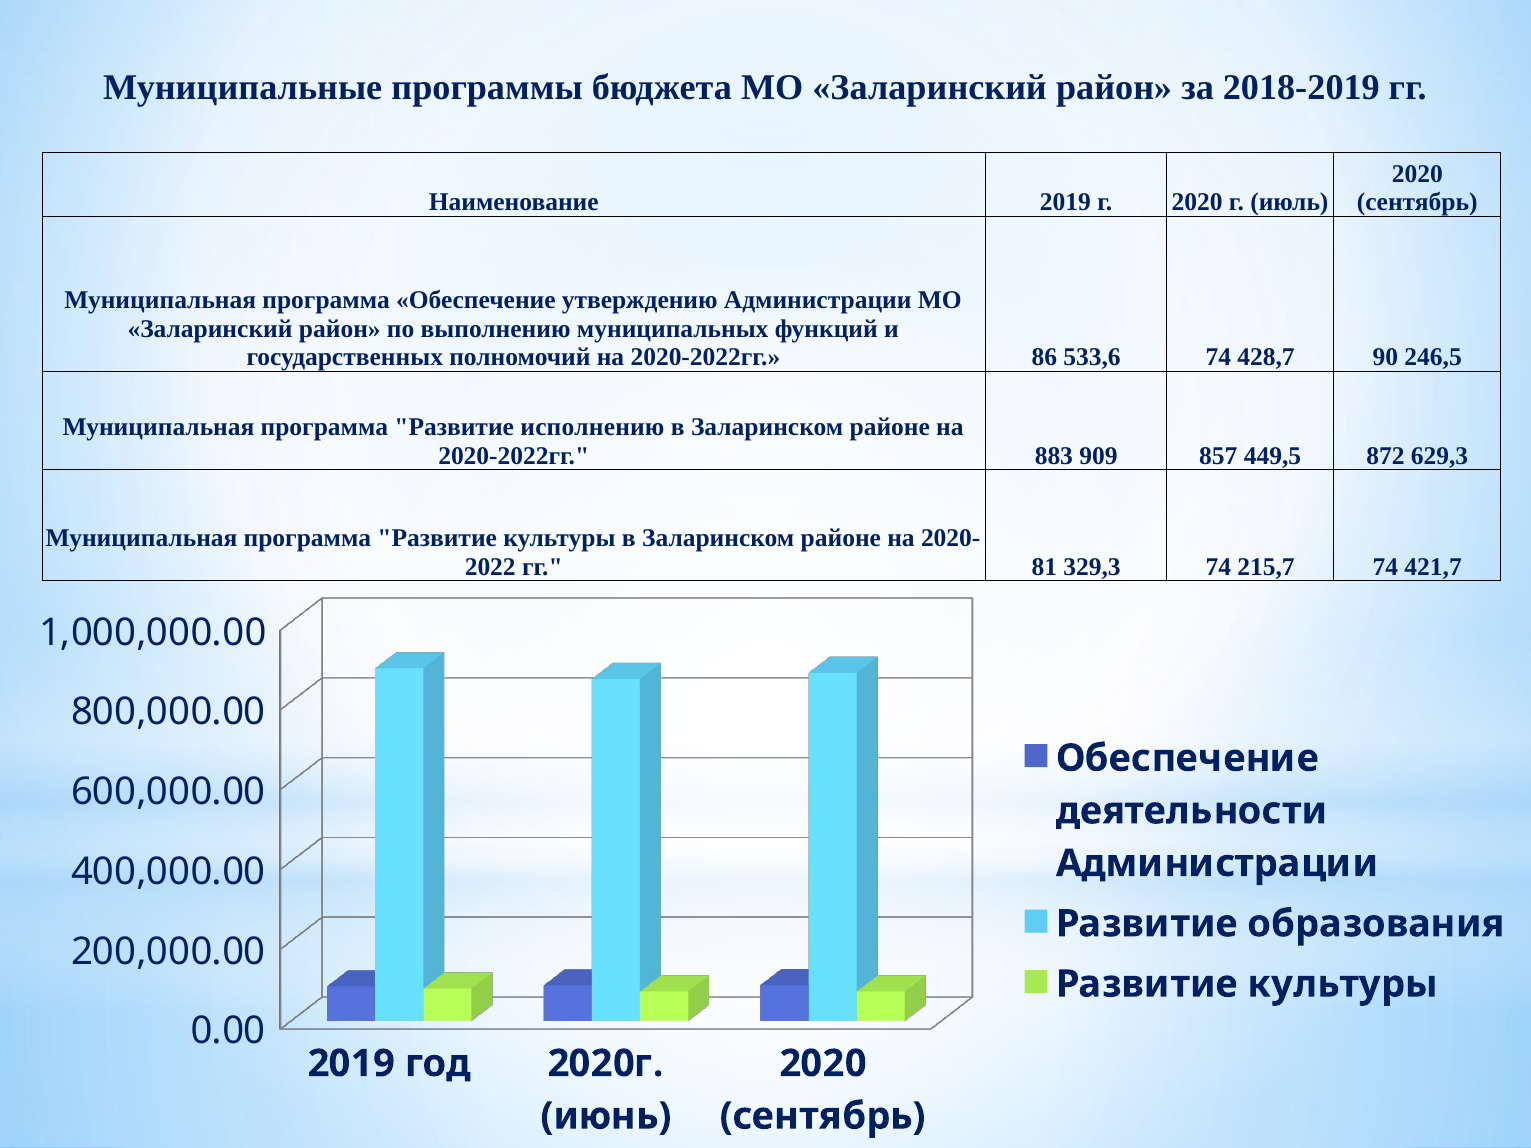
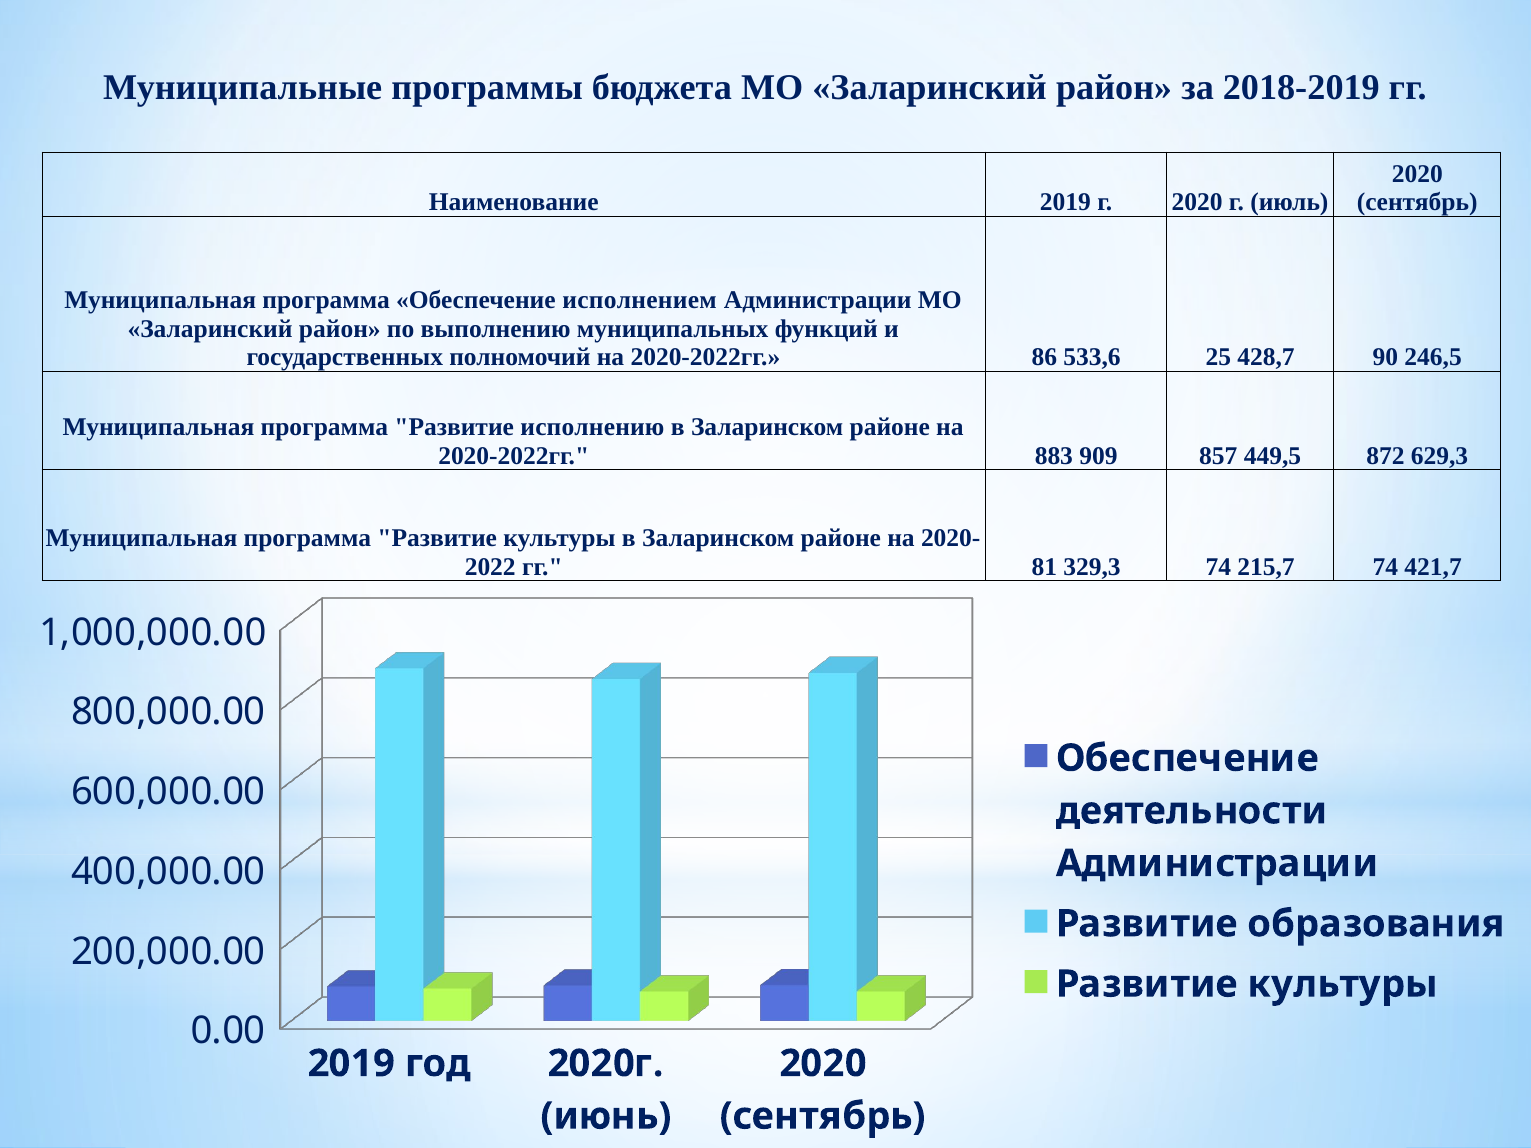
утверждению: утверждению -> исполнением (640, 300)
533,6 74: 74 -> 25 (1218, 357)
